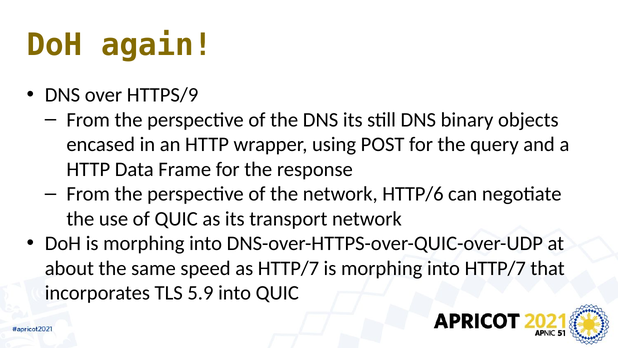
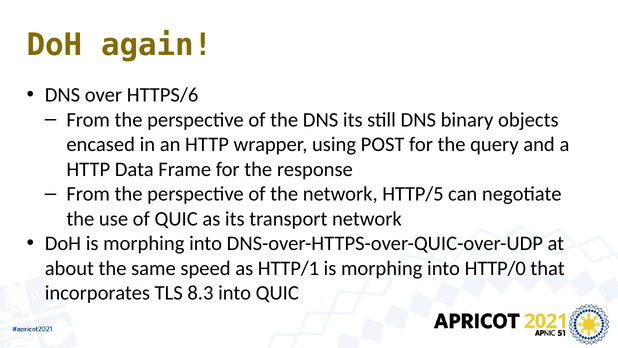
HTTPS/9: HTTPS/9 -> HTTPS/6 (163, 95)
HTTP/6: HTTP/6 -> HTTP/5 (413, 194)
as HTTP/7: HTTP/7 -> HTTP/1 (288, 268)
into HTTP/7: HTTP/7 -> HTTP/0 (495, 268)
5.9: 5.9 -> 8.3 (200, 293)
